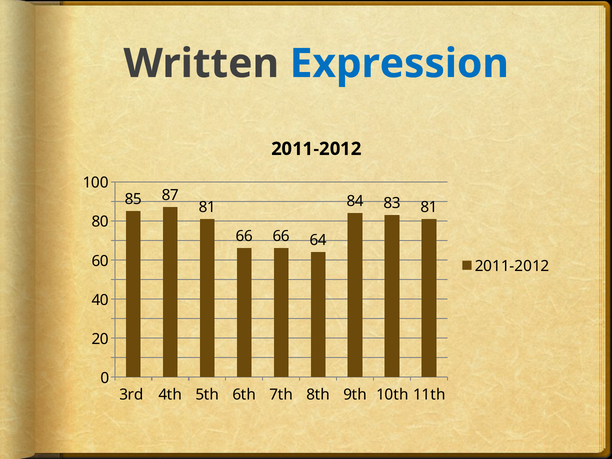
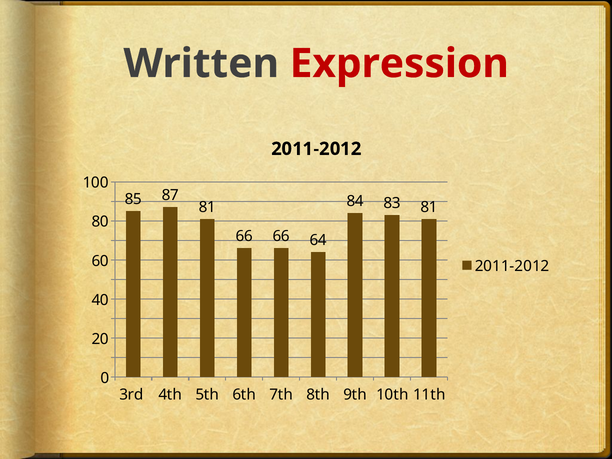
Expression colour: blue -> red (399, 64)
